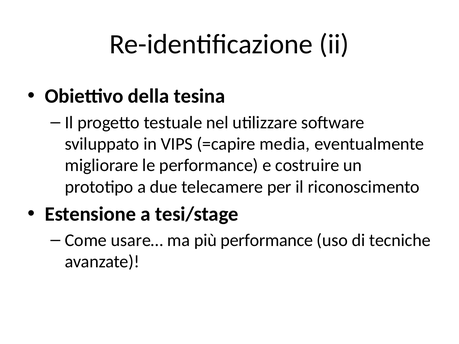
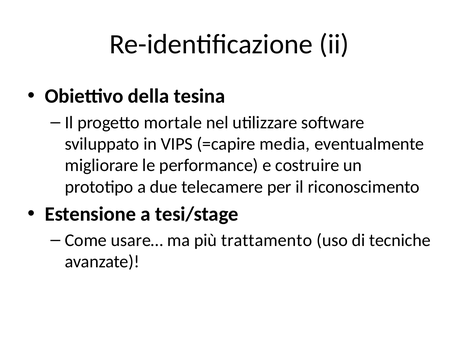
testuale: testuale -> mortale (173, 123)
più performance: performance -> trattamento (267, 241)
